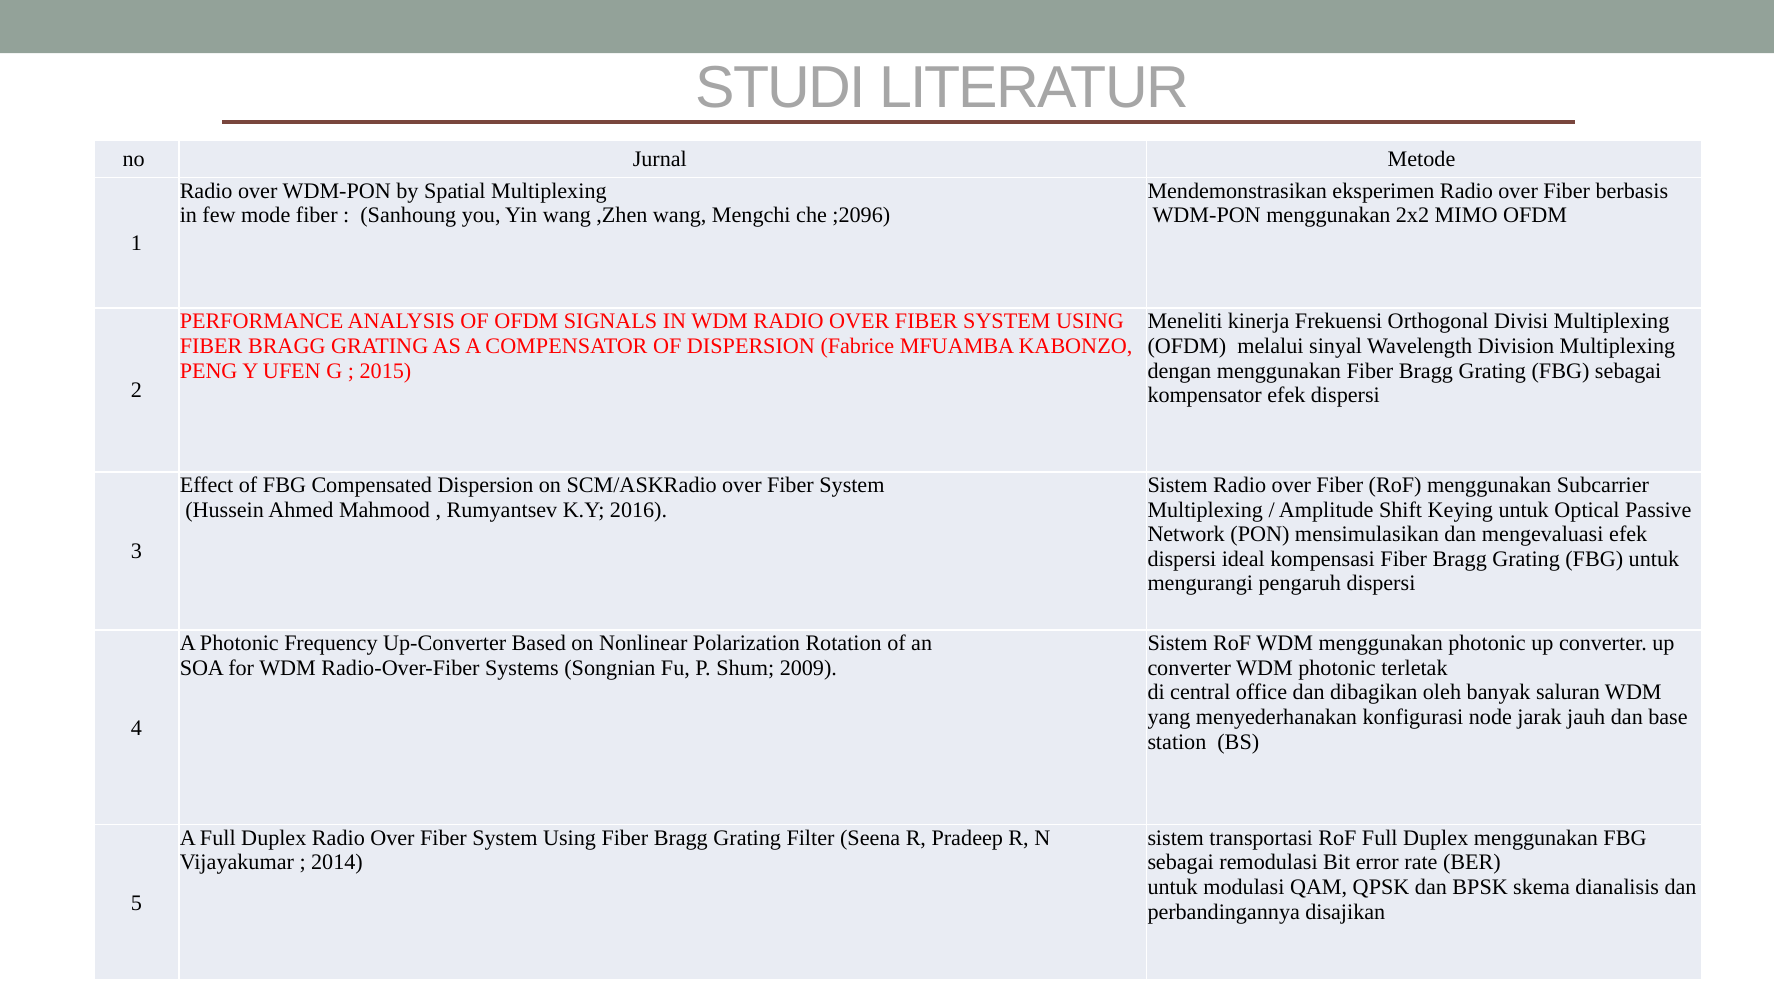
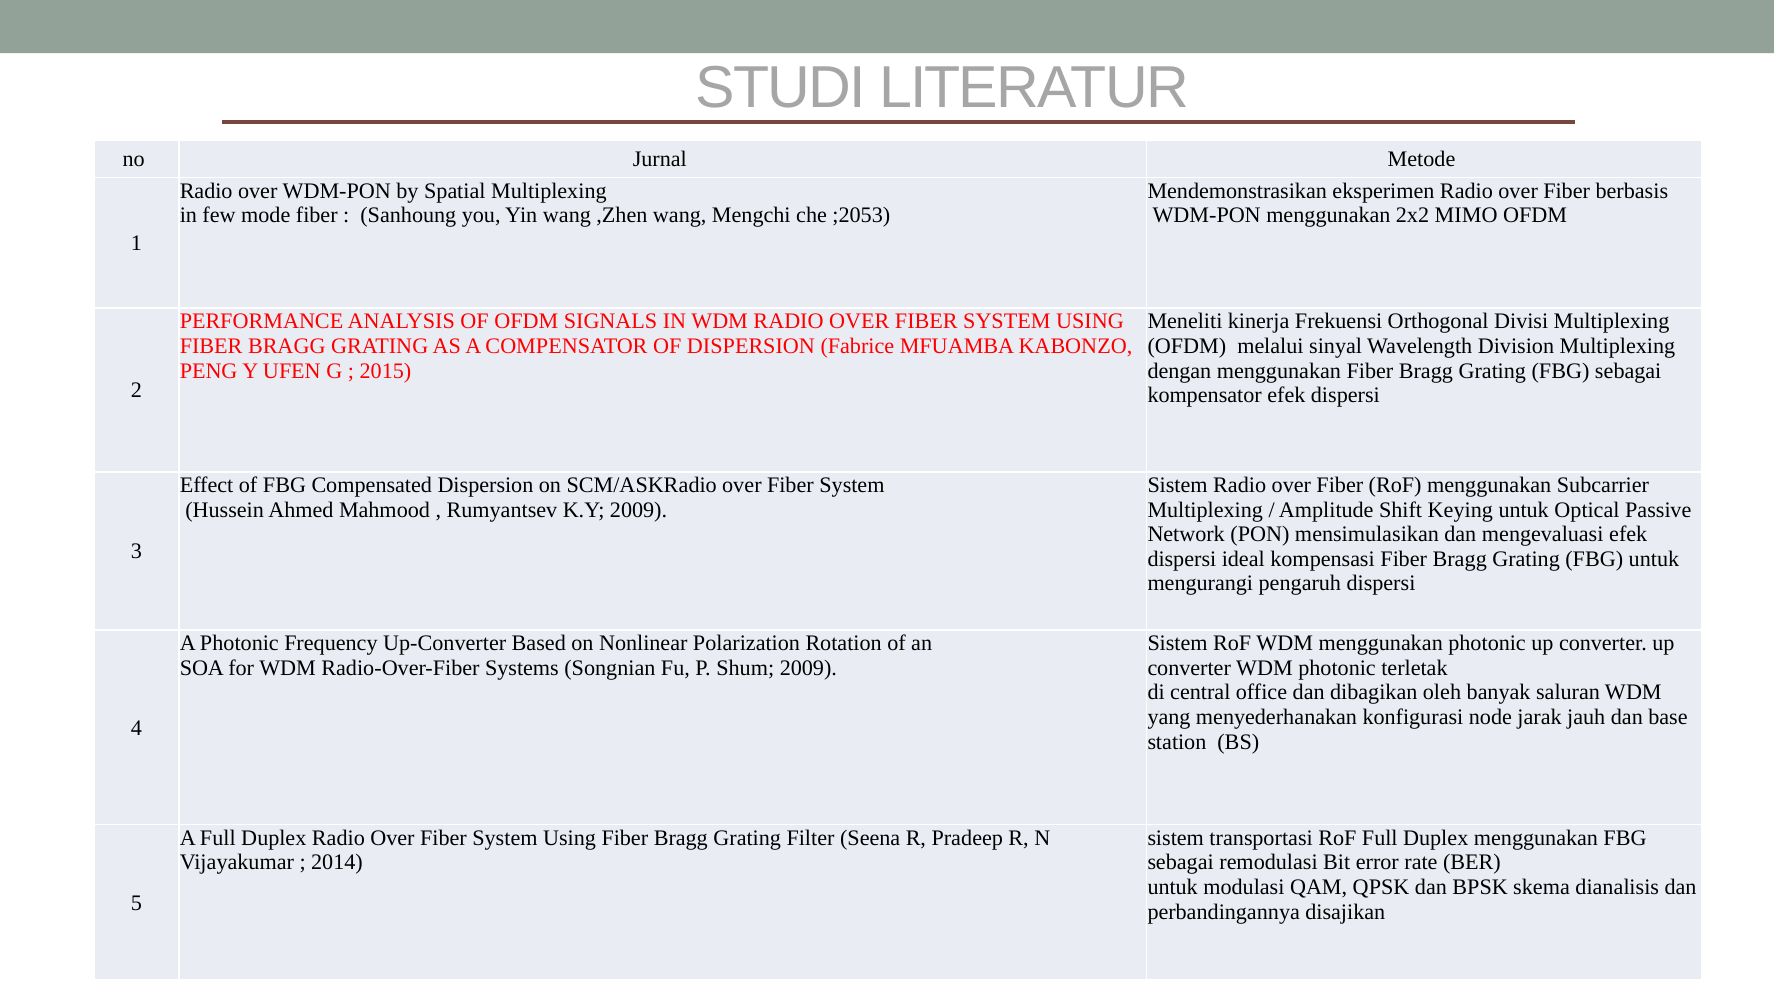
;2096: ;2096 -> ;2053 (861, 216)
K.Y 2016: 2016 -> 2009 (639, 510)
